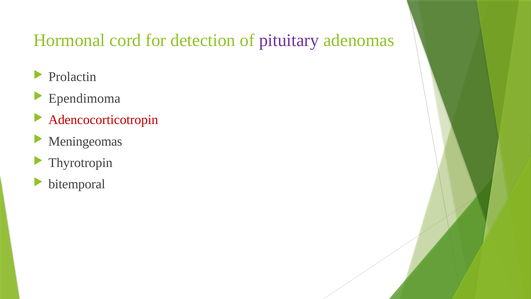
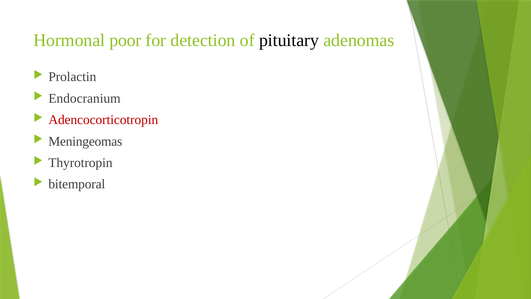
cord: cord -> poor (125, 40)
pituitary colour: purple -> black (289, 40)
Ependimoma: Ependimoma -> Endocranium (84, 98)
